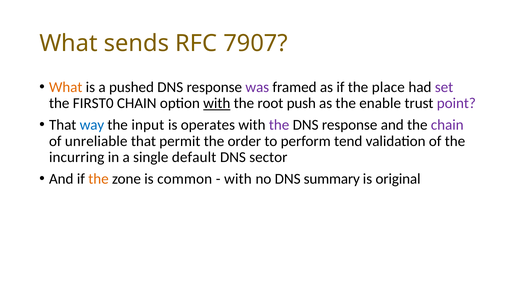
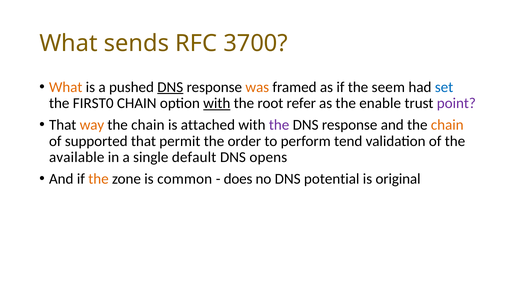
7907: 7907 -> 3700 (256, 43)
DNS underline: none -> present (170, 87)
was colour: purple -> orange (257, 87)
place: place -> seem (388, 87)
set colour: purple -> blue (444, 87)
push: push -> refer (301, 103)
way colour: blue -> orange (92, 125)
input: input -> chain (148, 125)
operates: operates -> attached (208, 125)
chain colour: purple -> orange (447, 125)
unreliable: unreliable -> supported (96, 141)
incurring: incurring -> available (77, 157)
sector: sector -> opens (268, 157)
with: with -> does (238, 179)
summary: summary -> potential (332, 179)
